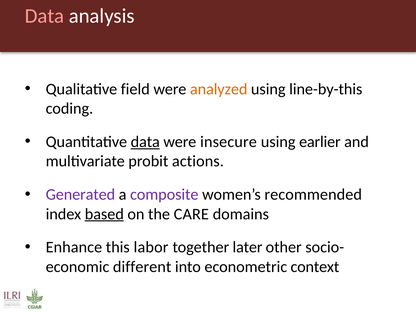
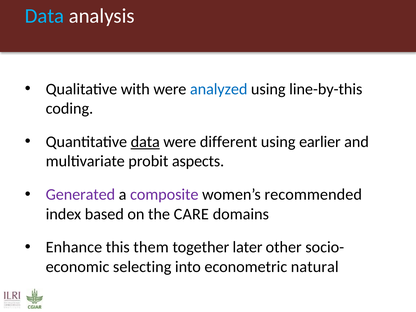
Data colour: pink -> light blue (45, 16)
field: field -> with (135, 89)
analyzed colour: orange -> blue (219, 89)
insecure: insecure -> different (229, 142)
actions: actions -> aspects (198, 161)
based underline: present -> none (104, 214)
labor: labor -> them (151, 247)
different: different -> selecting (142, 267)
context: context -> natural (315, 267)
